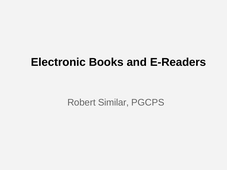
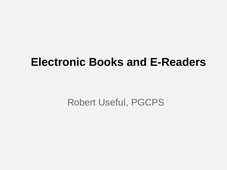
Similar: Similar -> Useful (113, 103)
